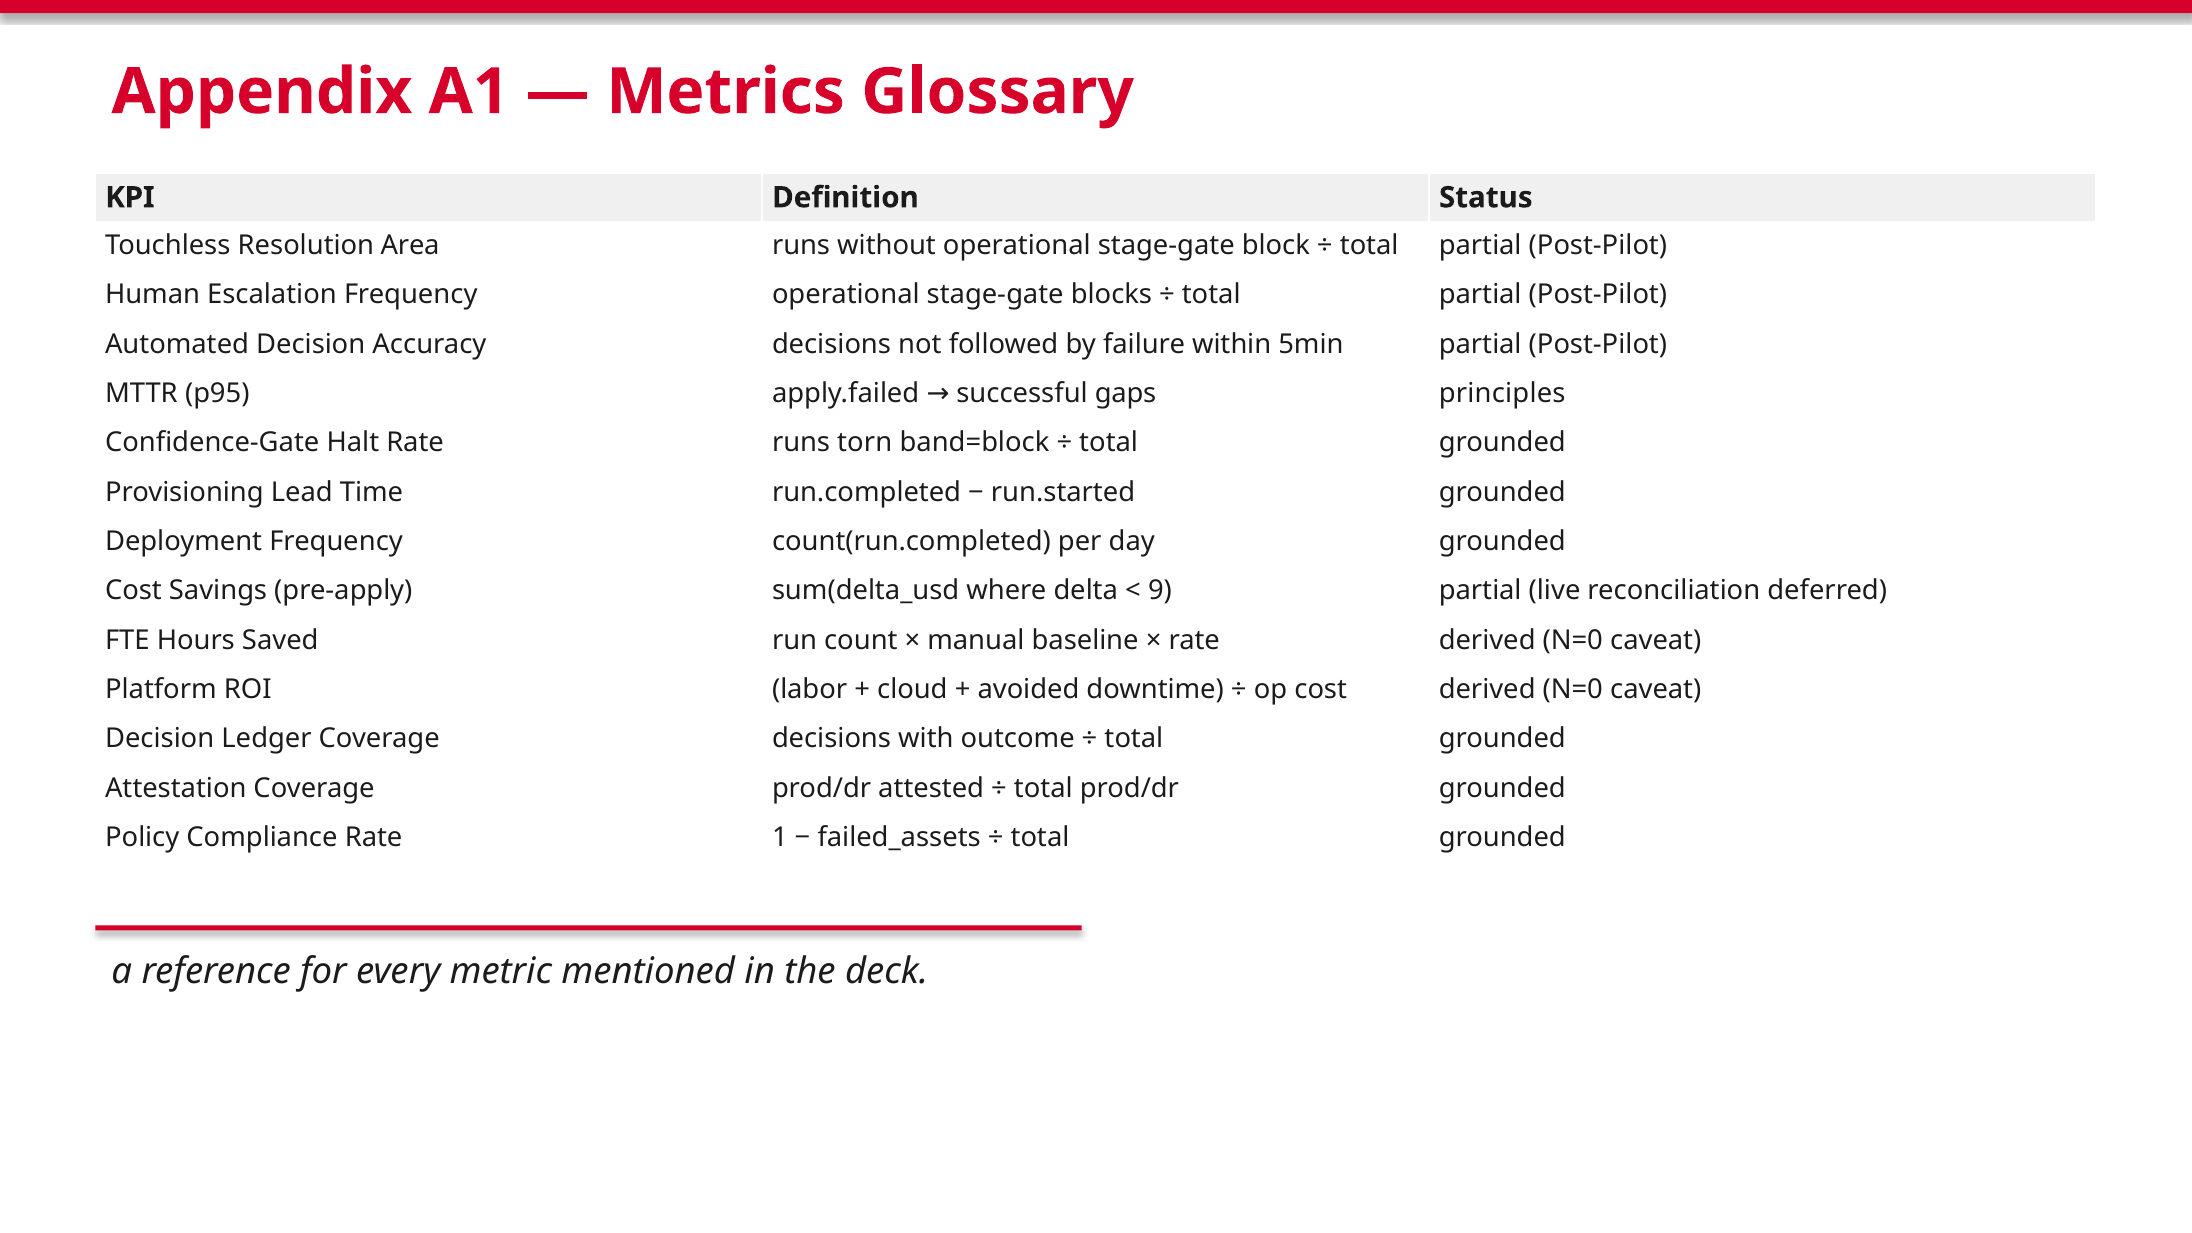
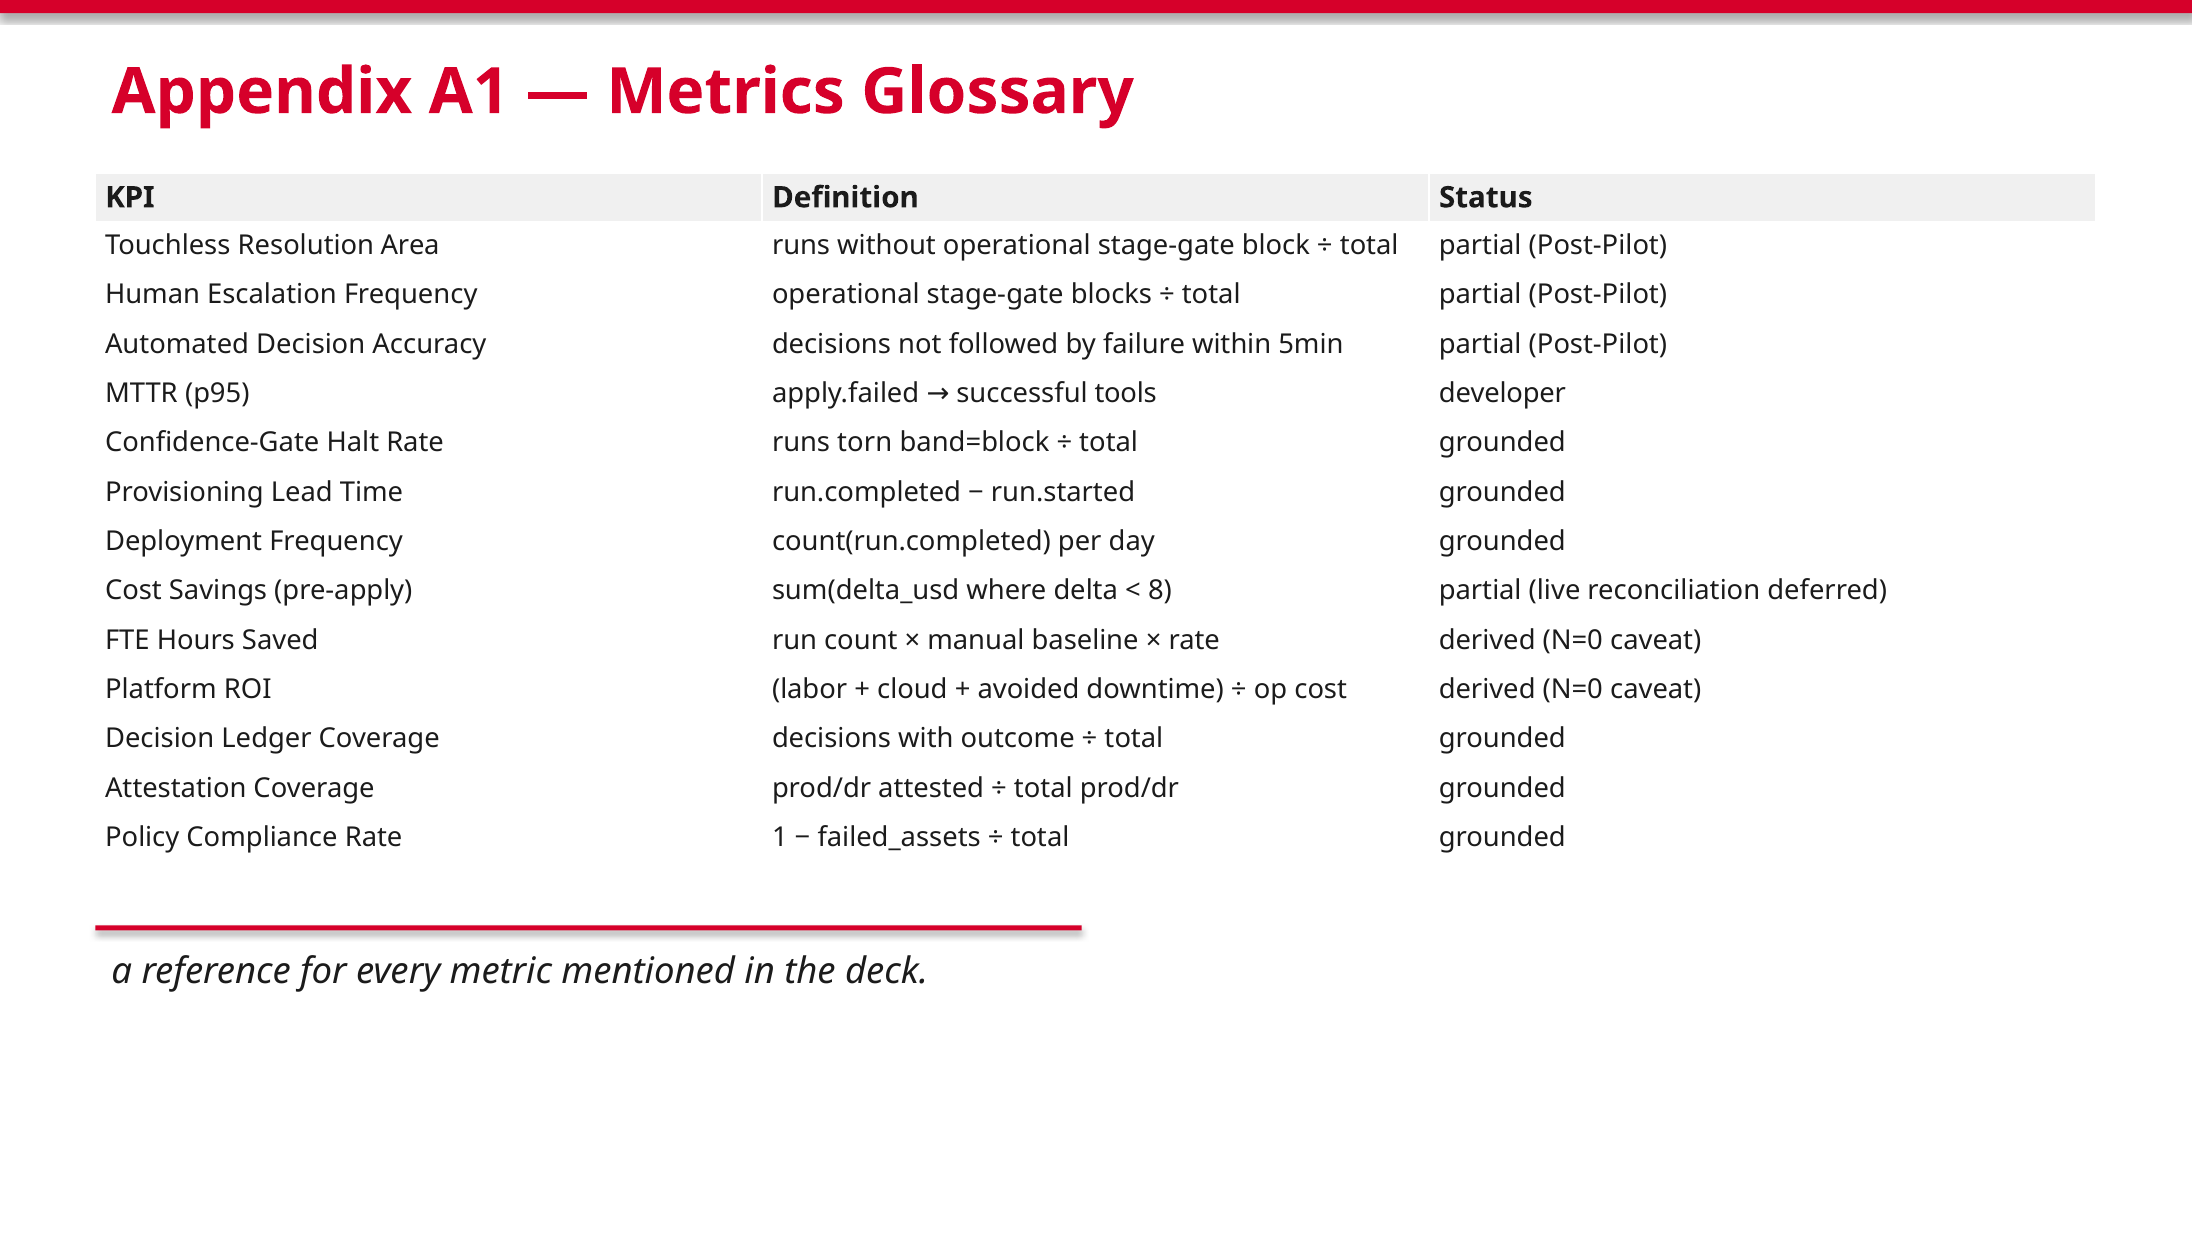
principles: principles -> developer (1502, 393)
gaps: gaps -> tools (1126, 393)
9: 9 -> 8 (1160, 591)
